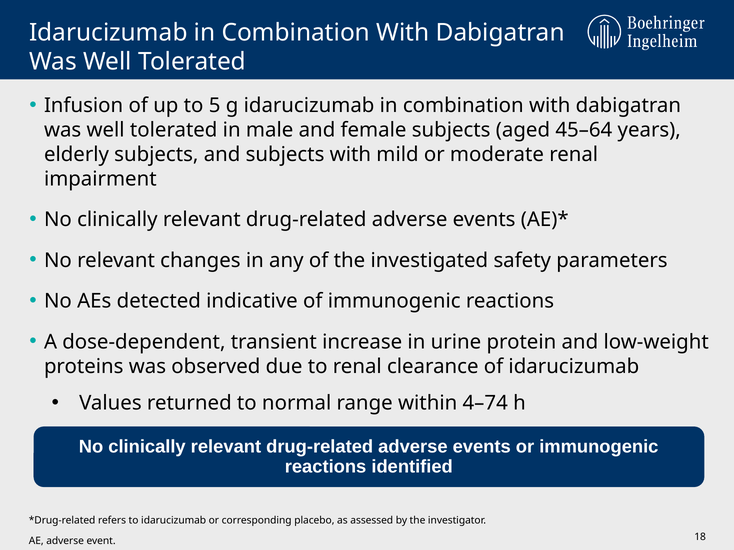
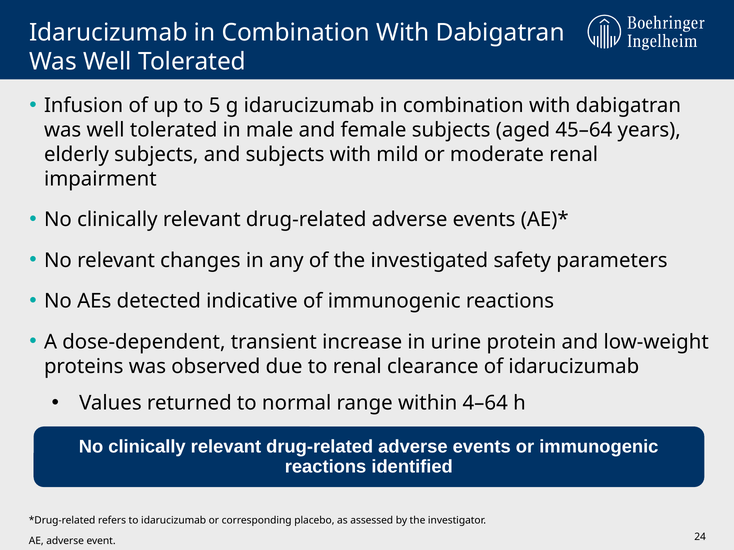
4–74: 4–74 -> 4–64 (485, 403)
18: 18 -> 24 (700, 537)
